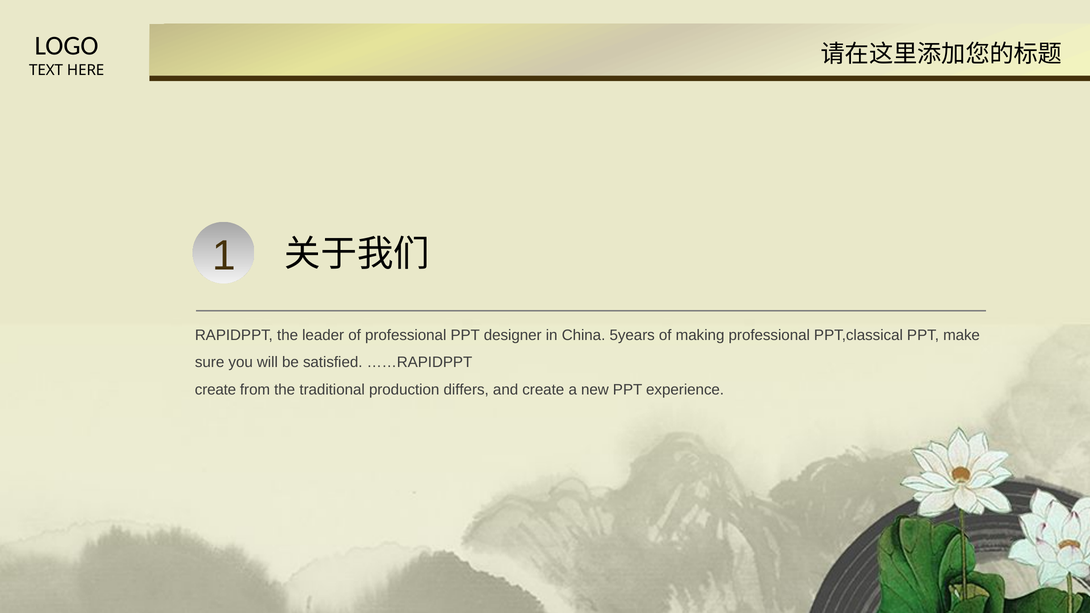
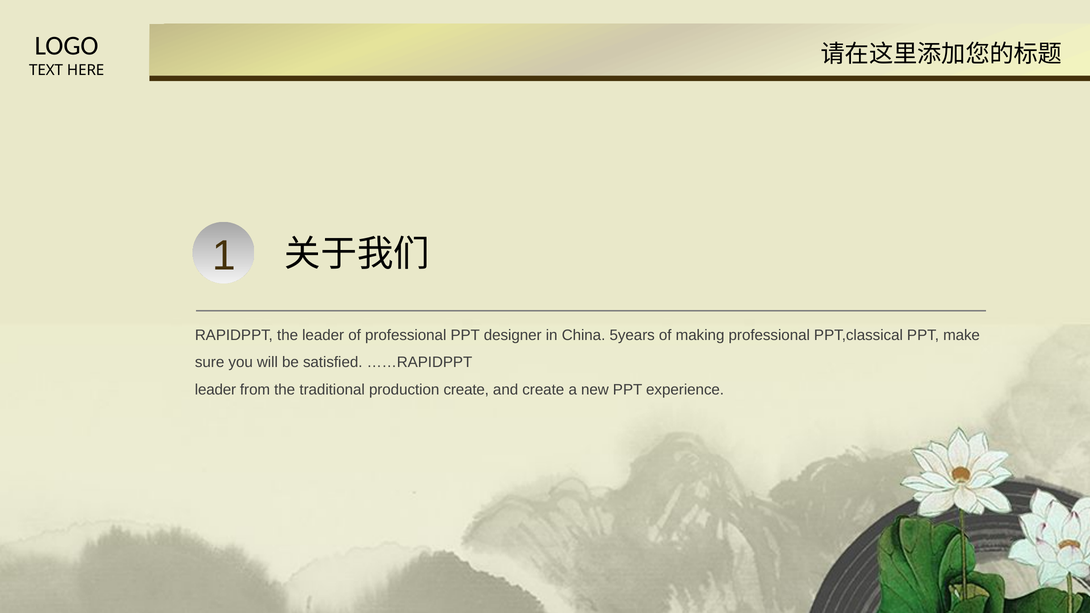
create: create -> leader (215, 390)
production differs: differs -> create (466, 390)
